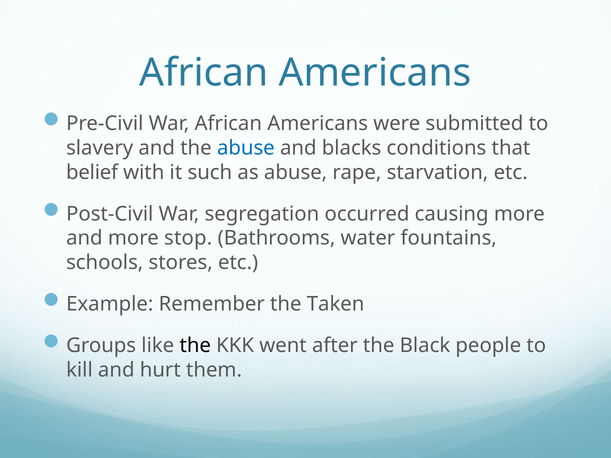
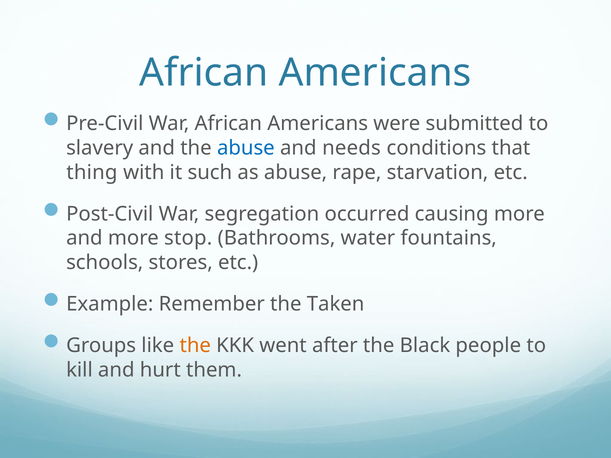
blacks: blacks -> needs (352, 148)
belief: belief -> thing (92, 173)
the colour: black -> orange (195, 346)
